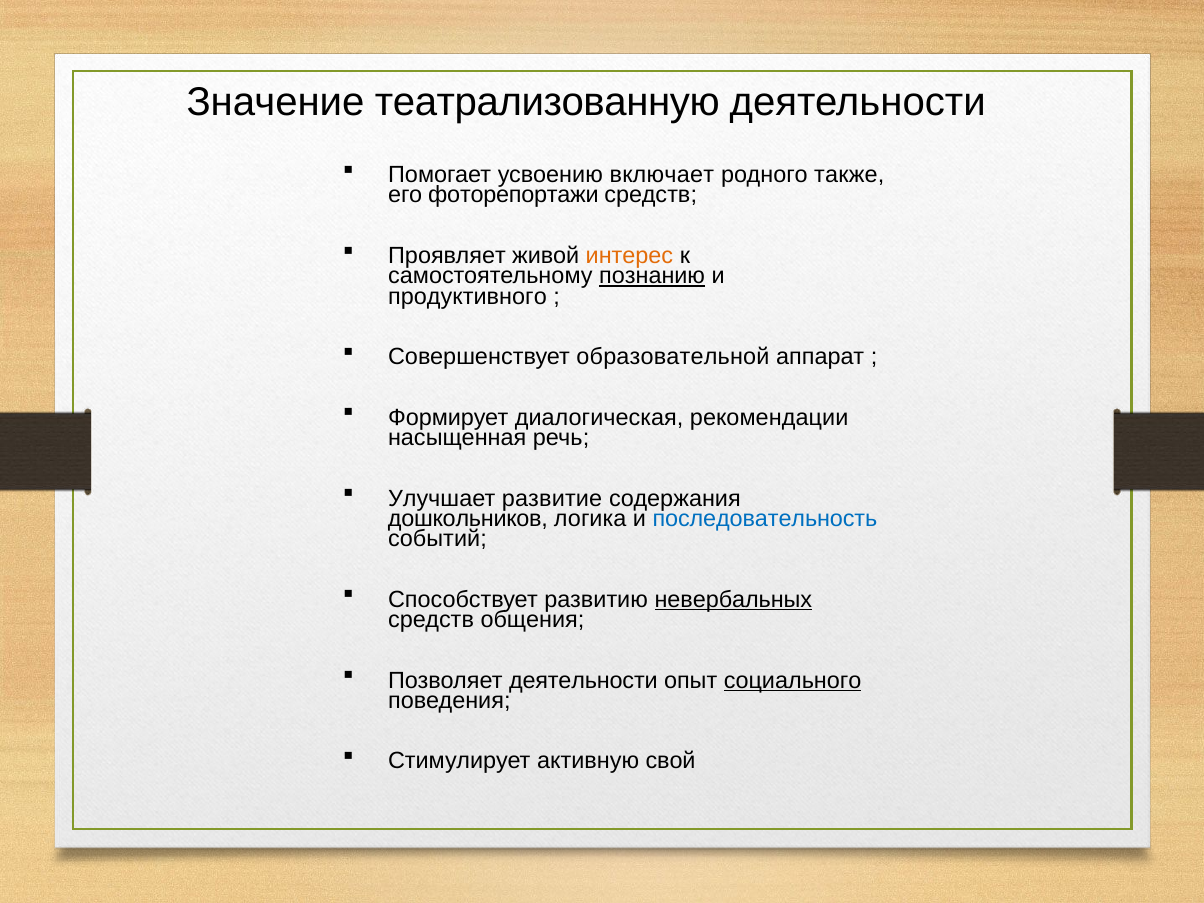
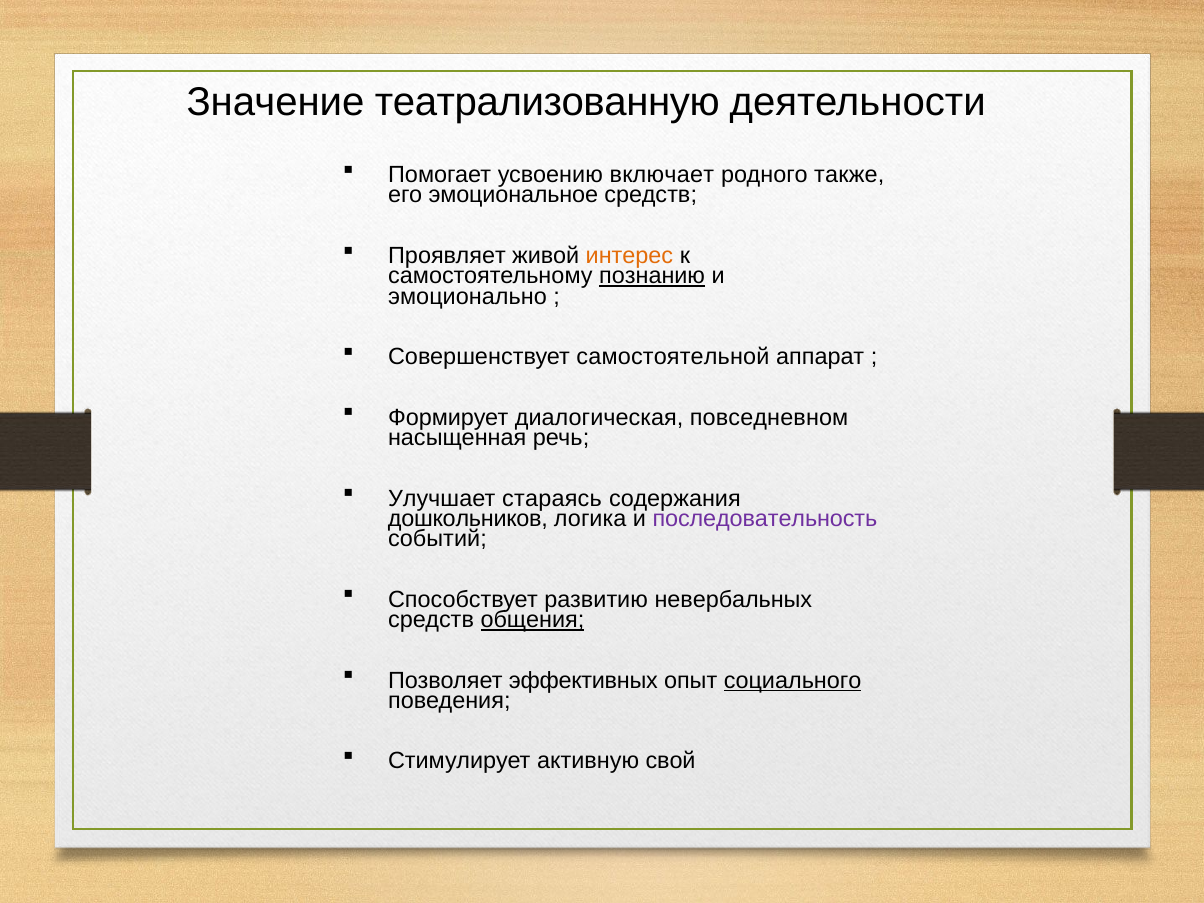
фоторепортажи: фоторепортажи -> эмоциональное (513, 195)
продуктивного: продуктивного -> эмоционально (467, 296)
образовательной: образовательной -> самостоятельной (673, 357)
рекомендации: рекомендации -> повседневном (769, 418)
развитие: развитие -> стараясь (552, 498)
последовательность colour: blue -> purple (765, 519)
невербальных underline: present -> none (733, 600)
общения underline: none -> present (532, 620)
Позволяет деятельности: деятельности -> эффективных (583, 680)
